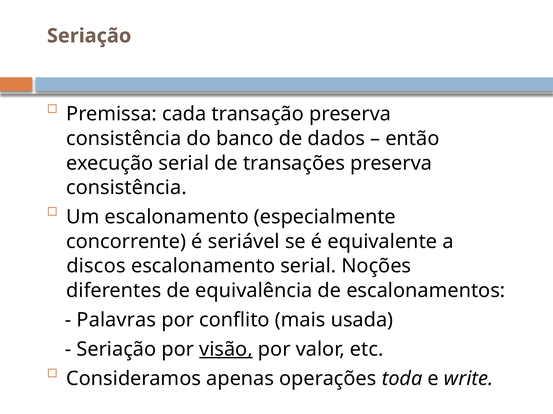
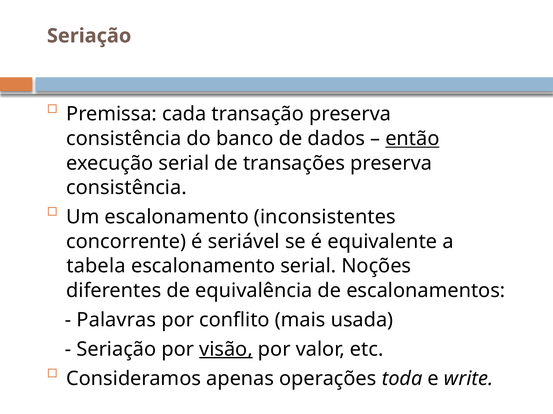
então underline: none -> present (412, 139)
especialmente: especialmente -> inconsistentes (325, 217)
discos: discos -> tabela (96, 266)
